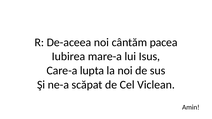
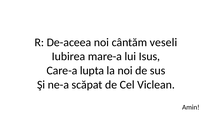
pacea: pacea -> veseli (163, 42)
